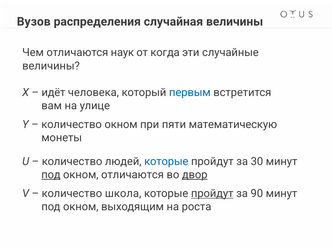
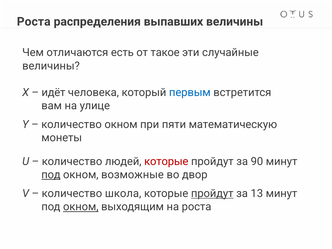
Вузов: Вузов -> Роста (34, 22)
случайная: случайная -> выпавших (173, 22)
наук: наук -> есть (122, 53)
когда: когда -> такое (165, 53)
которые colour: blue -> red (166, 161)
30: 30 -> 90 (257, 161)
окном отличаются: отличаются -> возможные (132, 175)
двор underline: present -> none (195, 175)
90: 90 -> 13 (257, 194)
окном underline: none -> present (81, 207)
